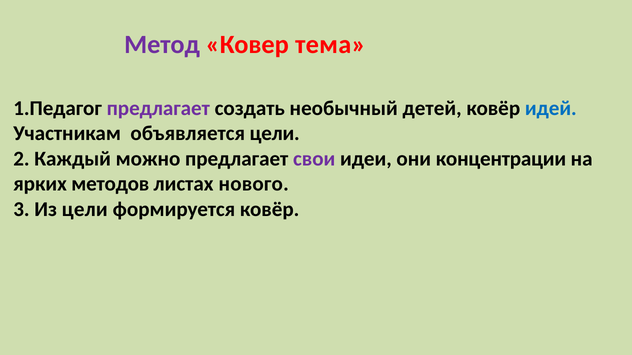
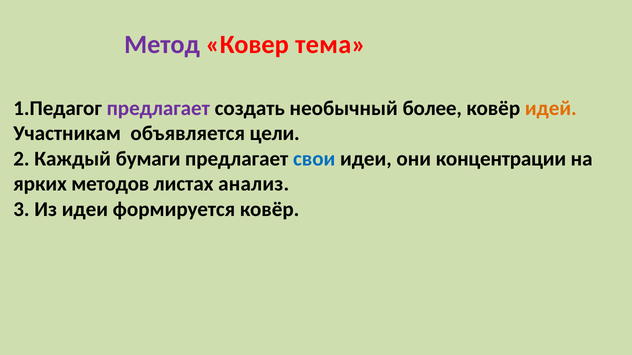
детей: детей -> более (432, 108)
идей colour: blue -> orange (551, 108)
можно: можно -> бумаги (148, 159)
свои colour: purple -> blue (314, 159)
нового: нового -> анализ (254, 184)
Из цели: цели -> идеи (85, 209)
